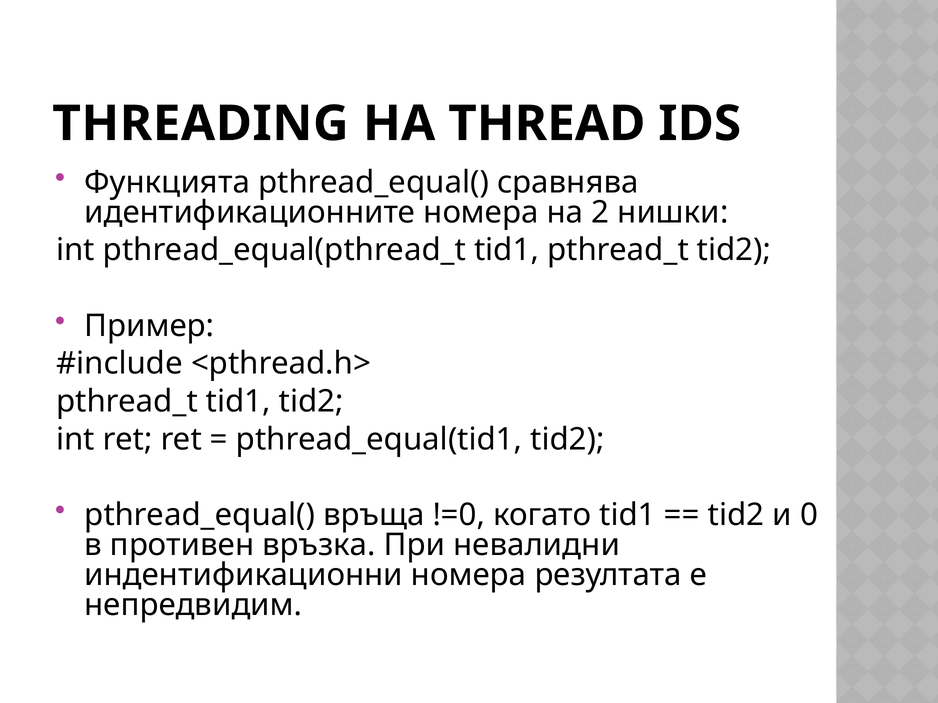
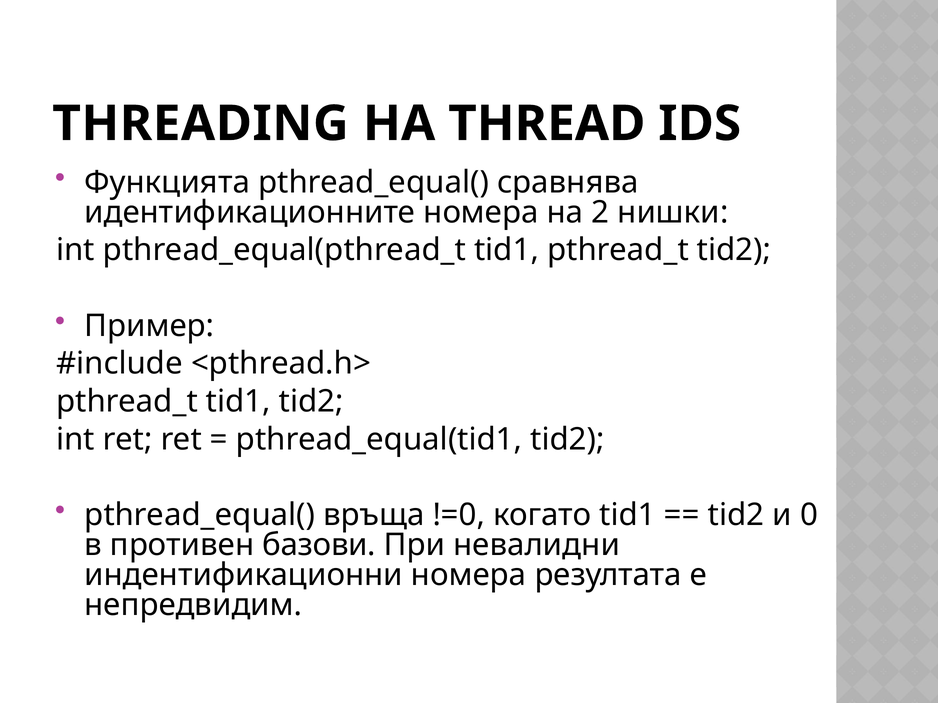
връзка: връзка -> базови (319, 545)
